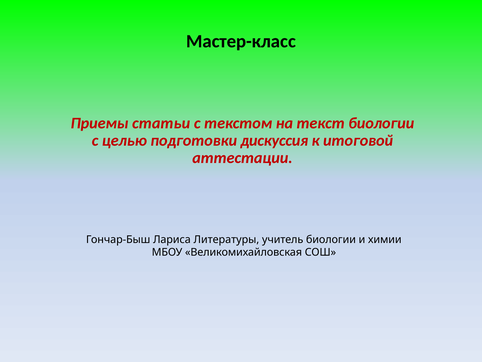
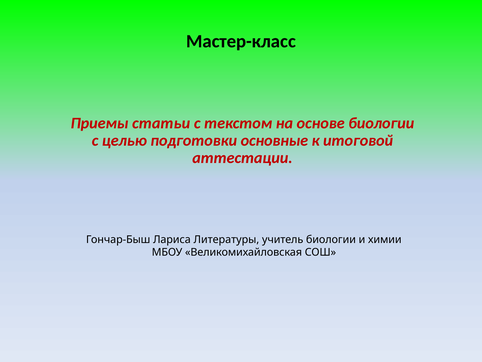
текст: текст -> основе (321, 123)
дискуссия: дискуссия -> основные (274, 140)
